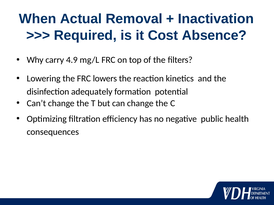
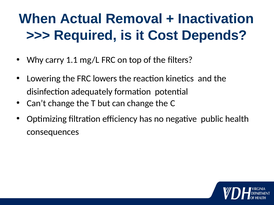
Absence: Absence -> Depends (214, 35)
4.9: 4.9 -> 1.1 (72, 60)
